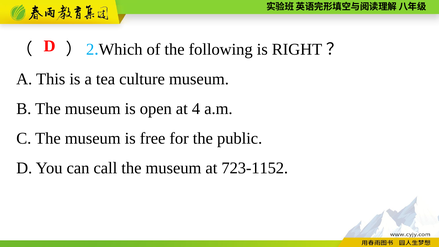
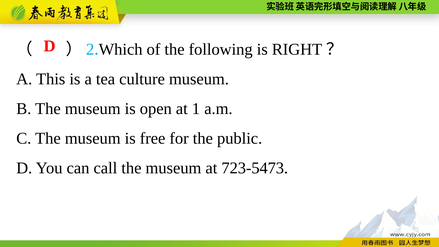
4: 4 -> 1 (196, 109)
723-1152: 723-1152 -> 723-5473 (255, 168)
